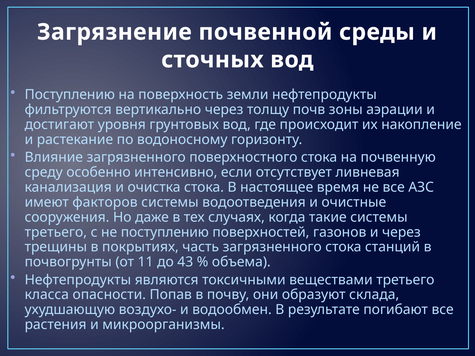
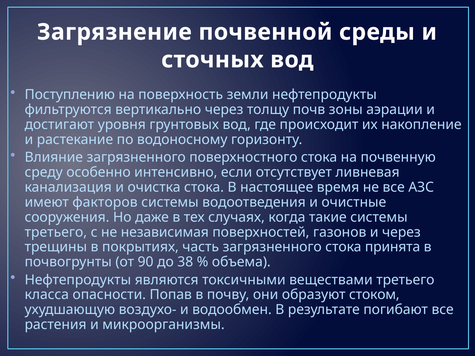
не поступлению: поступлению -> независимая (165, 232)
станций: станций -> принята (393, 247)
11: 11 -> 90 (146, 262)
43: 43 -> 38 (185, 262)
склада: склада -> стоком (374, 295)
